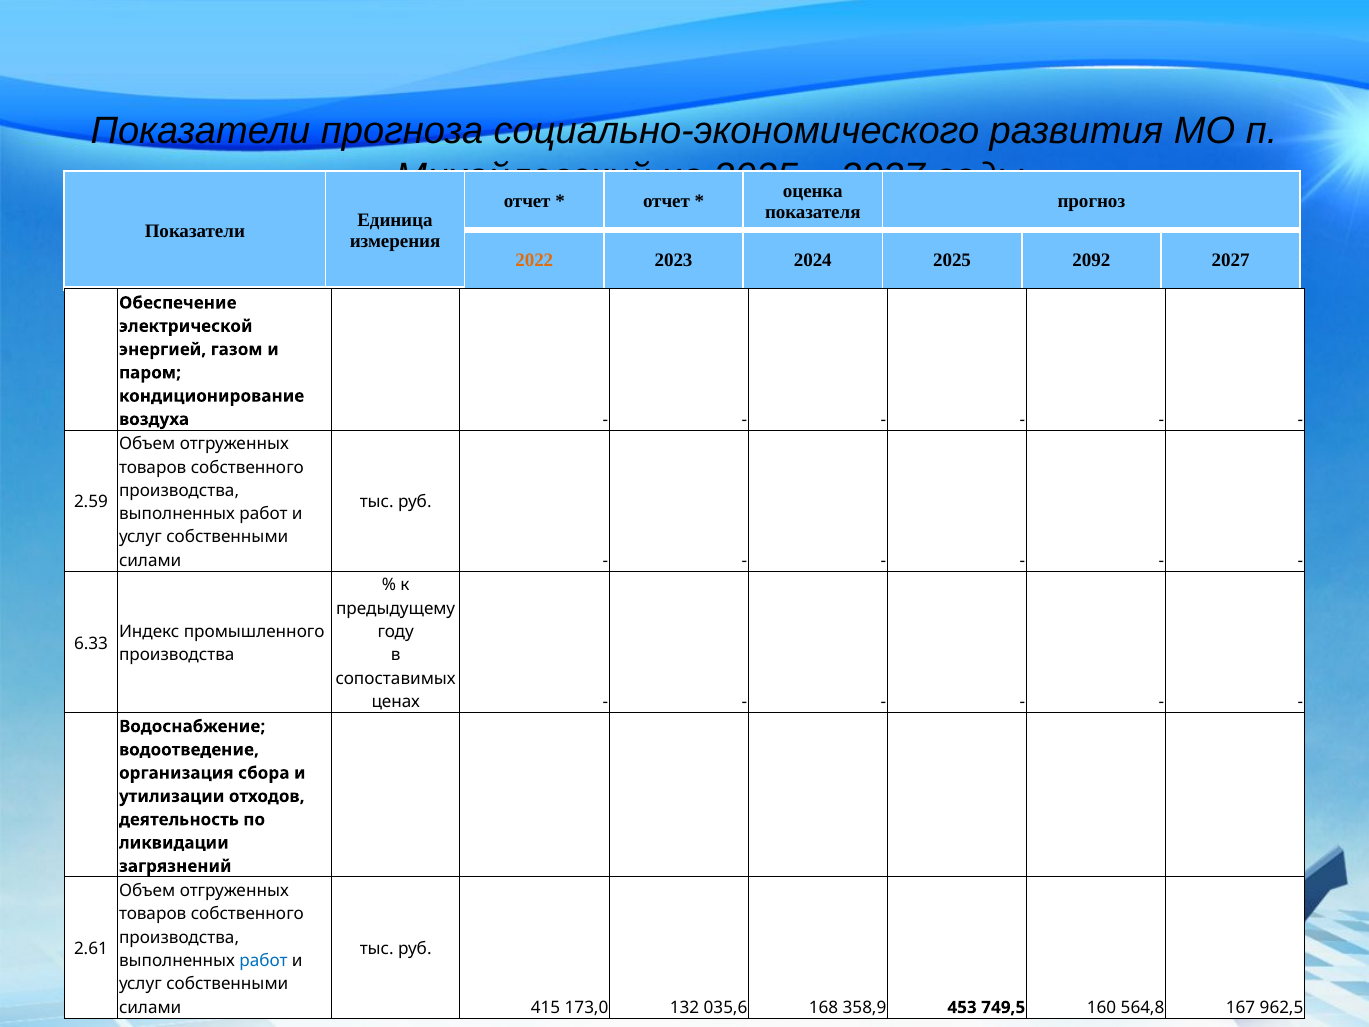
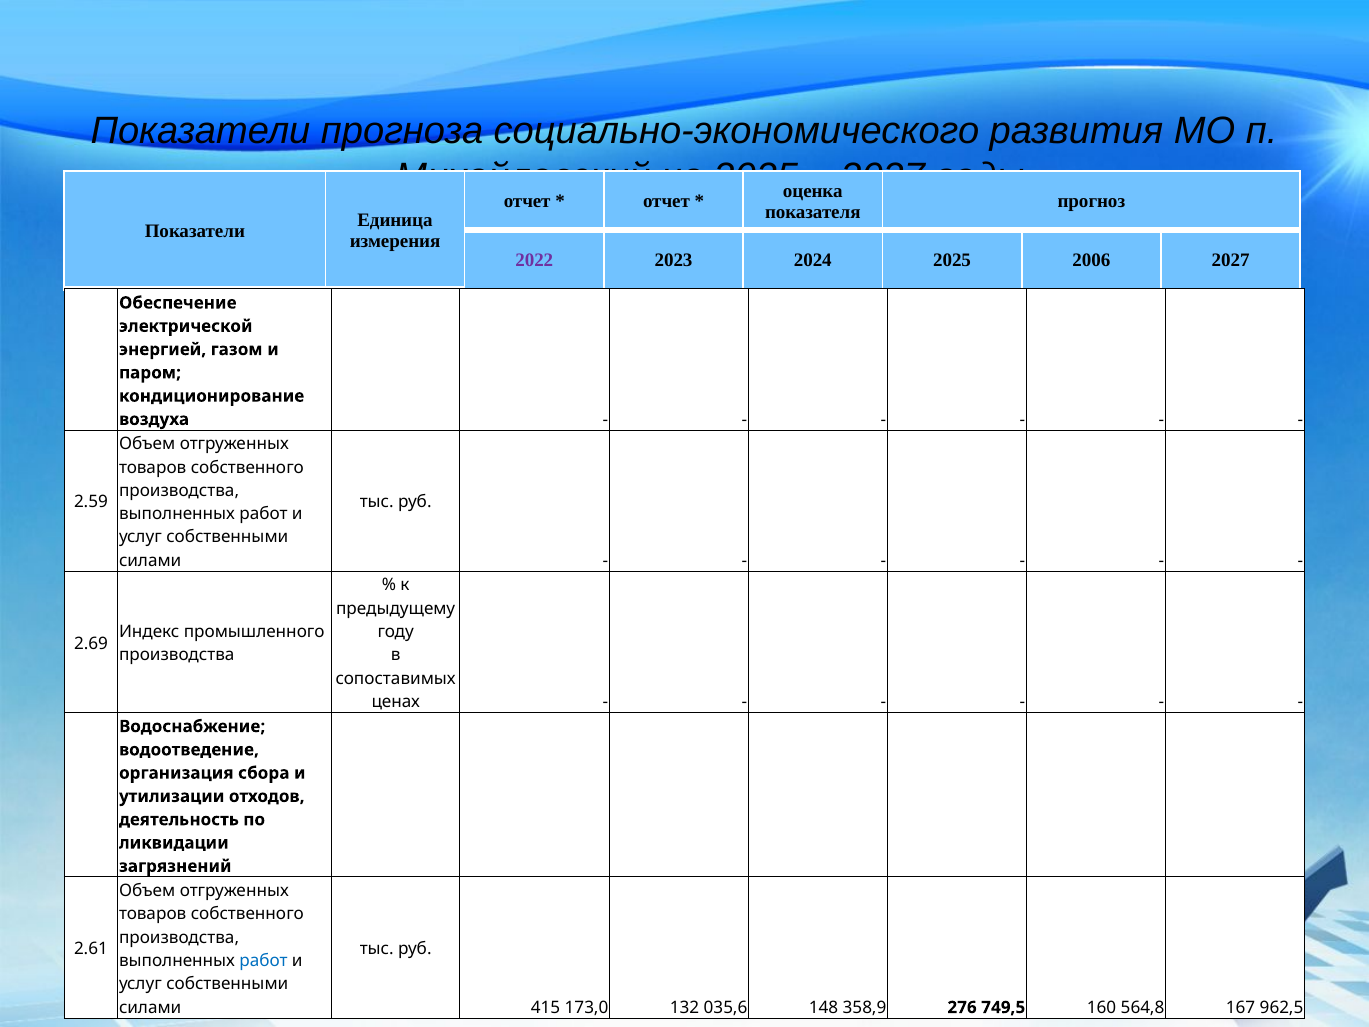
2022 colour: orange -> purple (534, 260)
2092: 2092 -> 2006 (1091, 260)
6.33: 6.33 -> 2.69 (91, 643)
168: 168 -> 148 (824, 1007)
453: 453 -> 276 (962, 1007)
